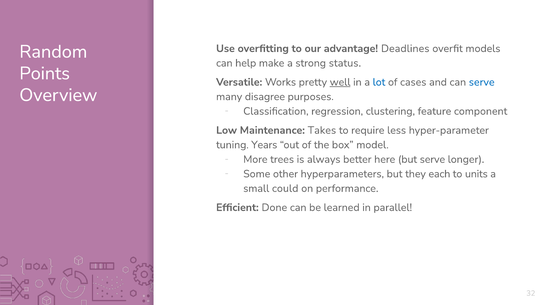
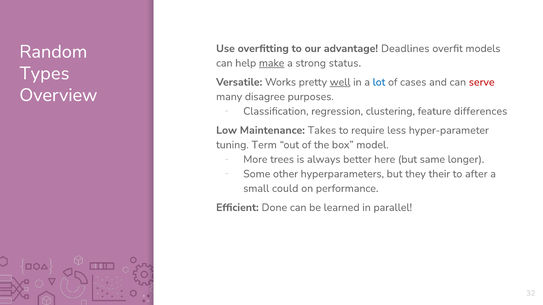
make underline: none -> present (272, 63)
Points: Points -> Types (45, 73)
serve colour: blue -> red (482, 82)
component: component -> differences (481, 111)
Years: Years -> Term (264, 145)
but serve: serve -> same (432, 160)
each: each -> their (439, 174)
units: units -> after (476, 174)
